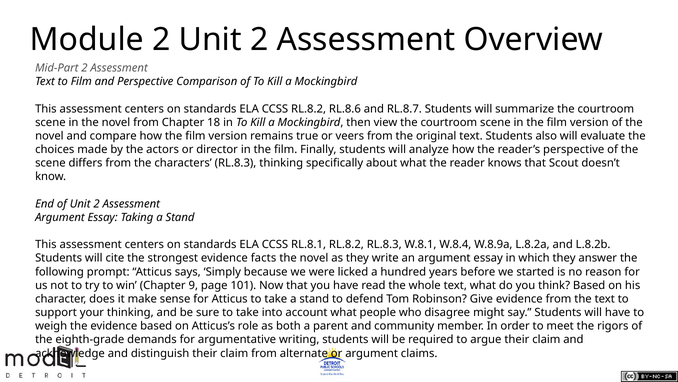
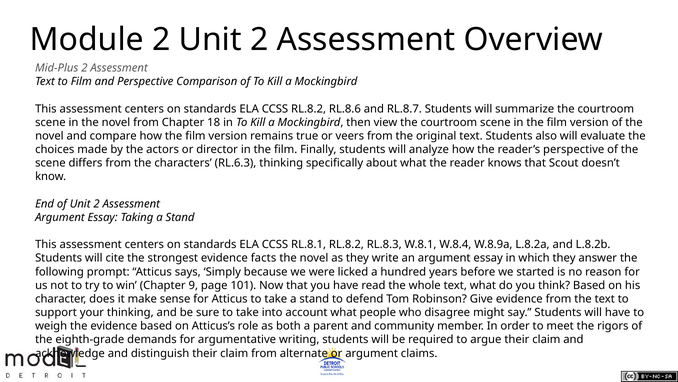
Mid-Part: Mid-Part -> Mid-Plus (57, 68)
characters RL.8.3: RL.8.3 -> RL.6.3 (236, 163)
